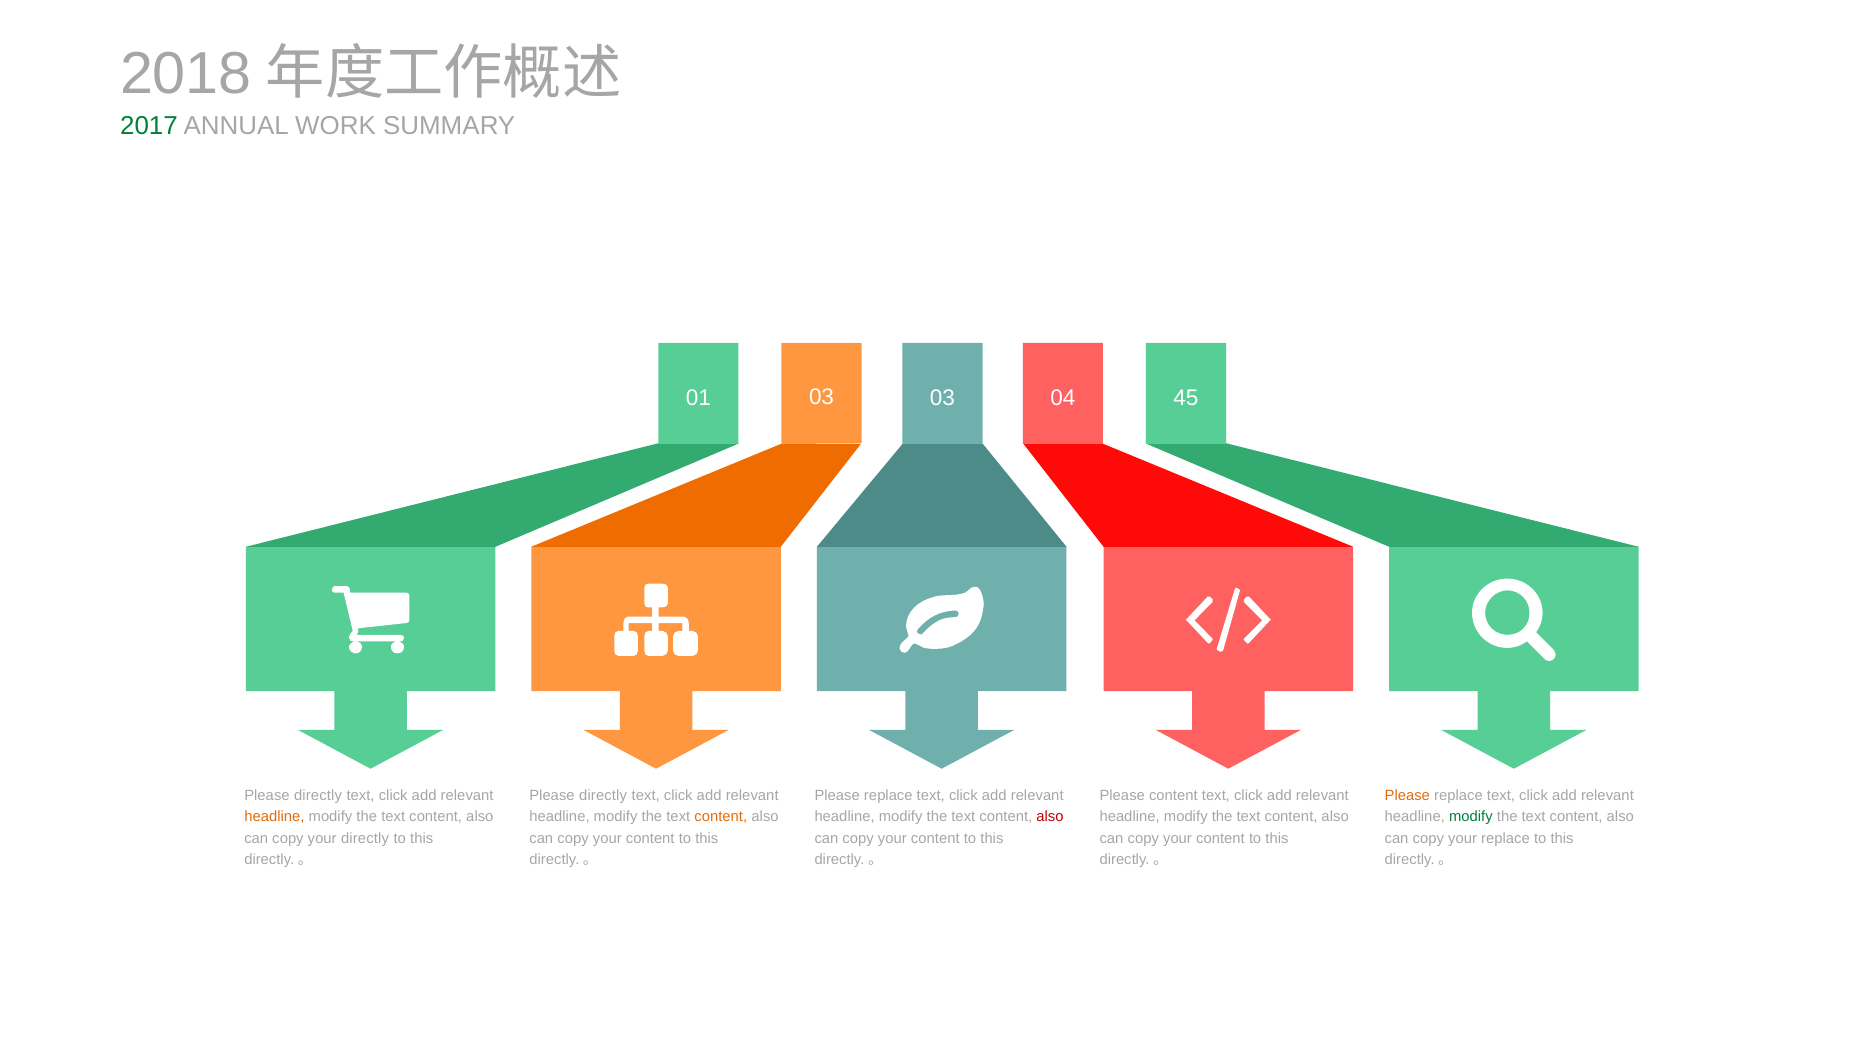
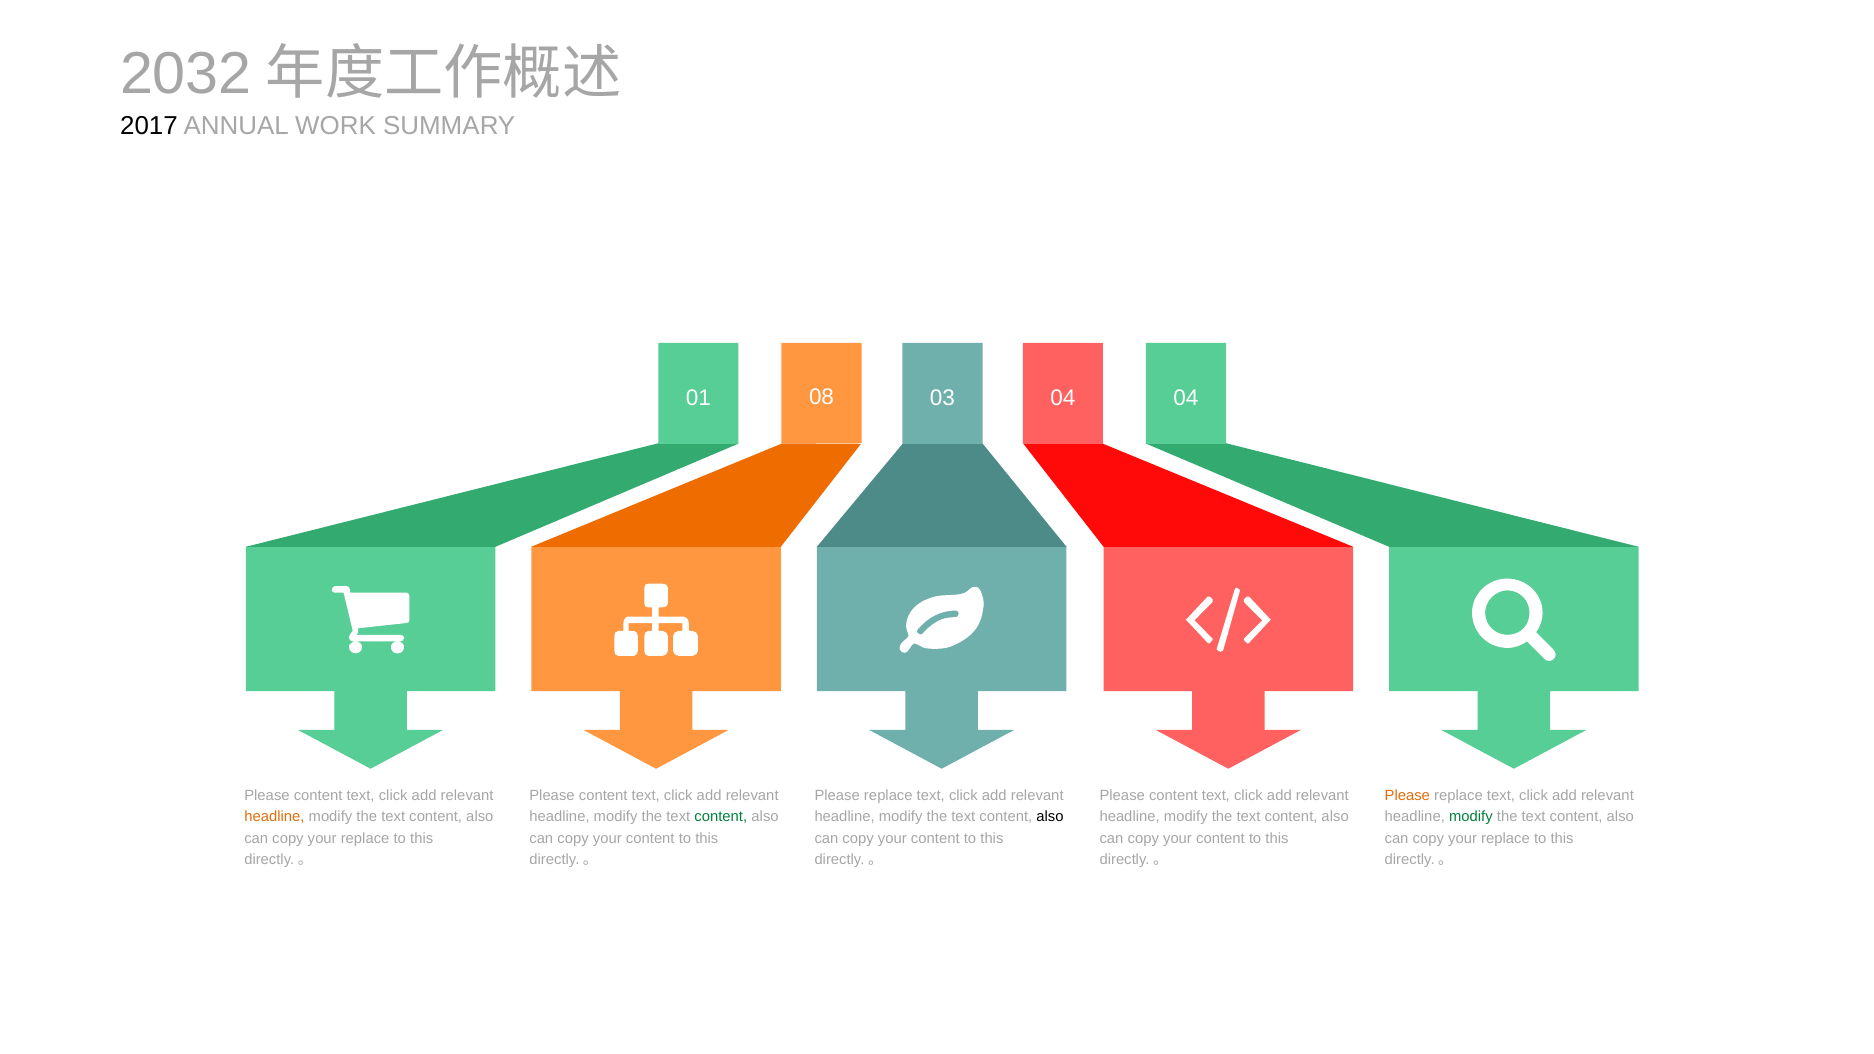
2018: 2018 -> 2032 (186, 74)
2017 colour: green -> black (149, 126)
01 03: 03 -> 08 (822, 397)
03 45: 45 -> 04 (1186, 398)
directly: directly -> content (318, 796)
directly: directly -> content (603, 796)
content colour: orange -> green (721, 817)
also colour: red -> black (1050, 817)
directly: directly -> replace (365, 838)
